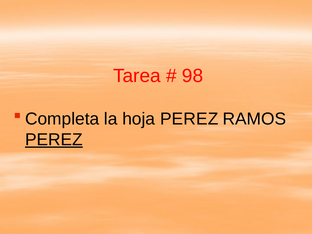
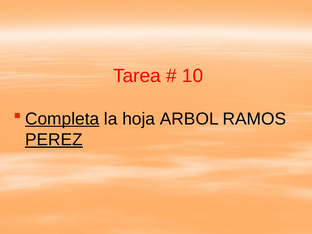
98: 98 -> 10 (193, 76)
Completa underline: none -> present (62, 119)
hoja PEREZ: PEREZ -> ARBOL (189, 119)
